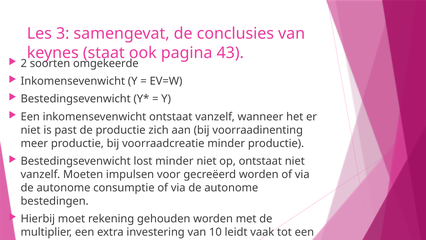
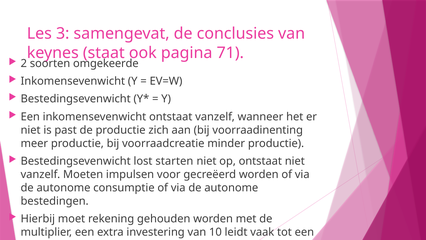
43: 43 -> 71 (230, 53)
lost minder: minder -> starten (174, 161)
